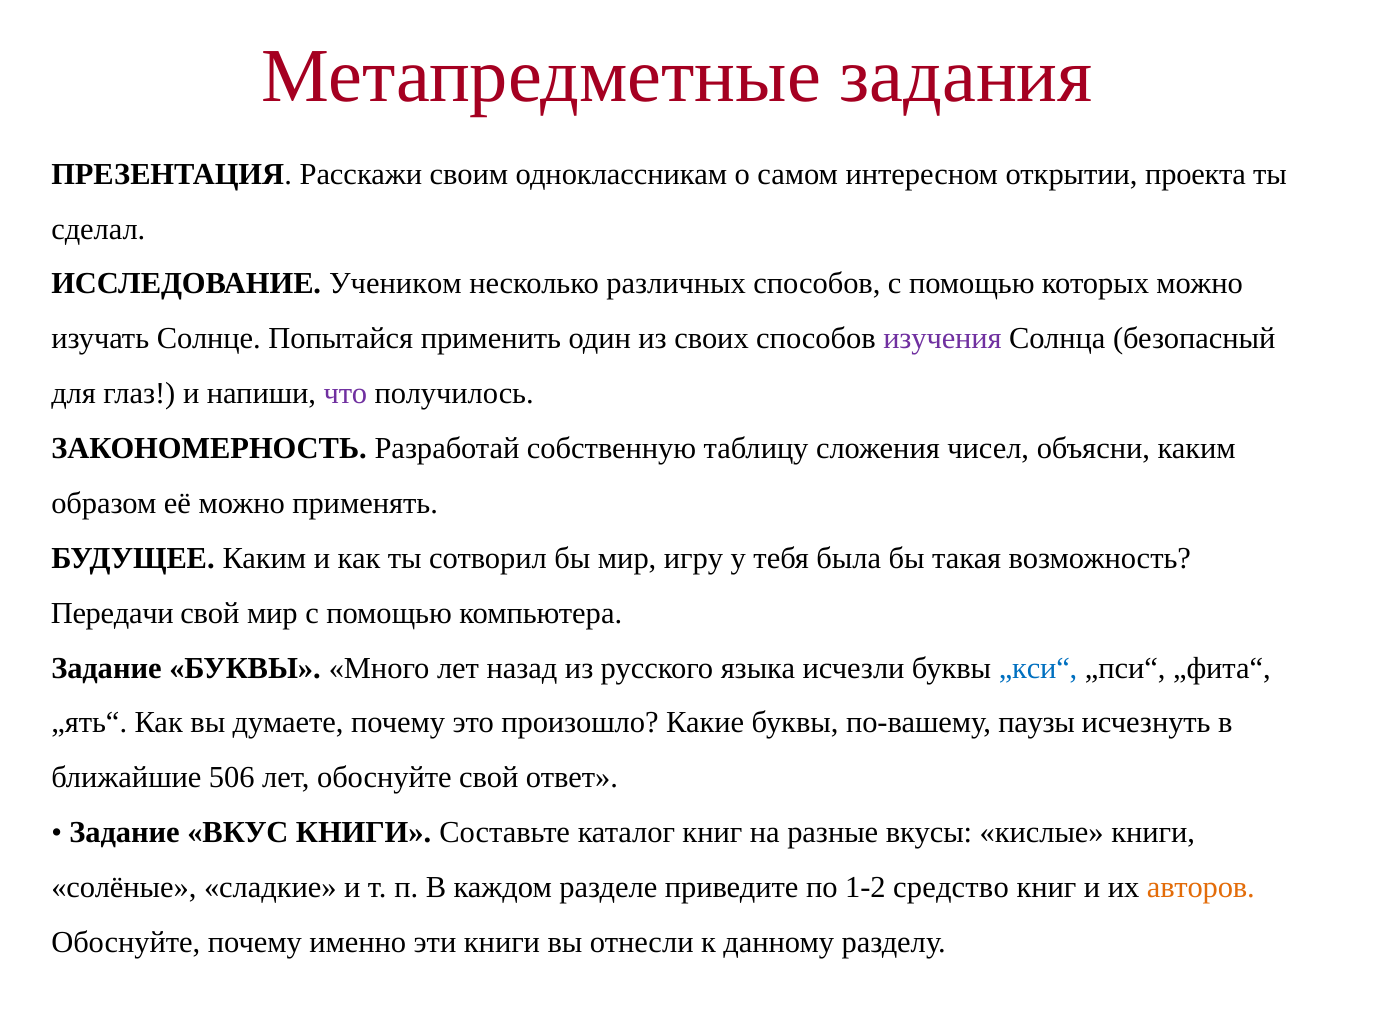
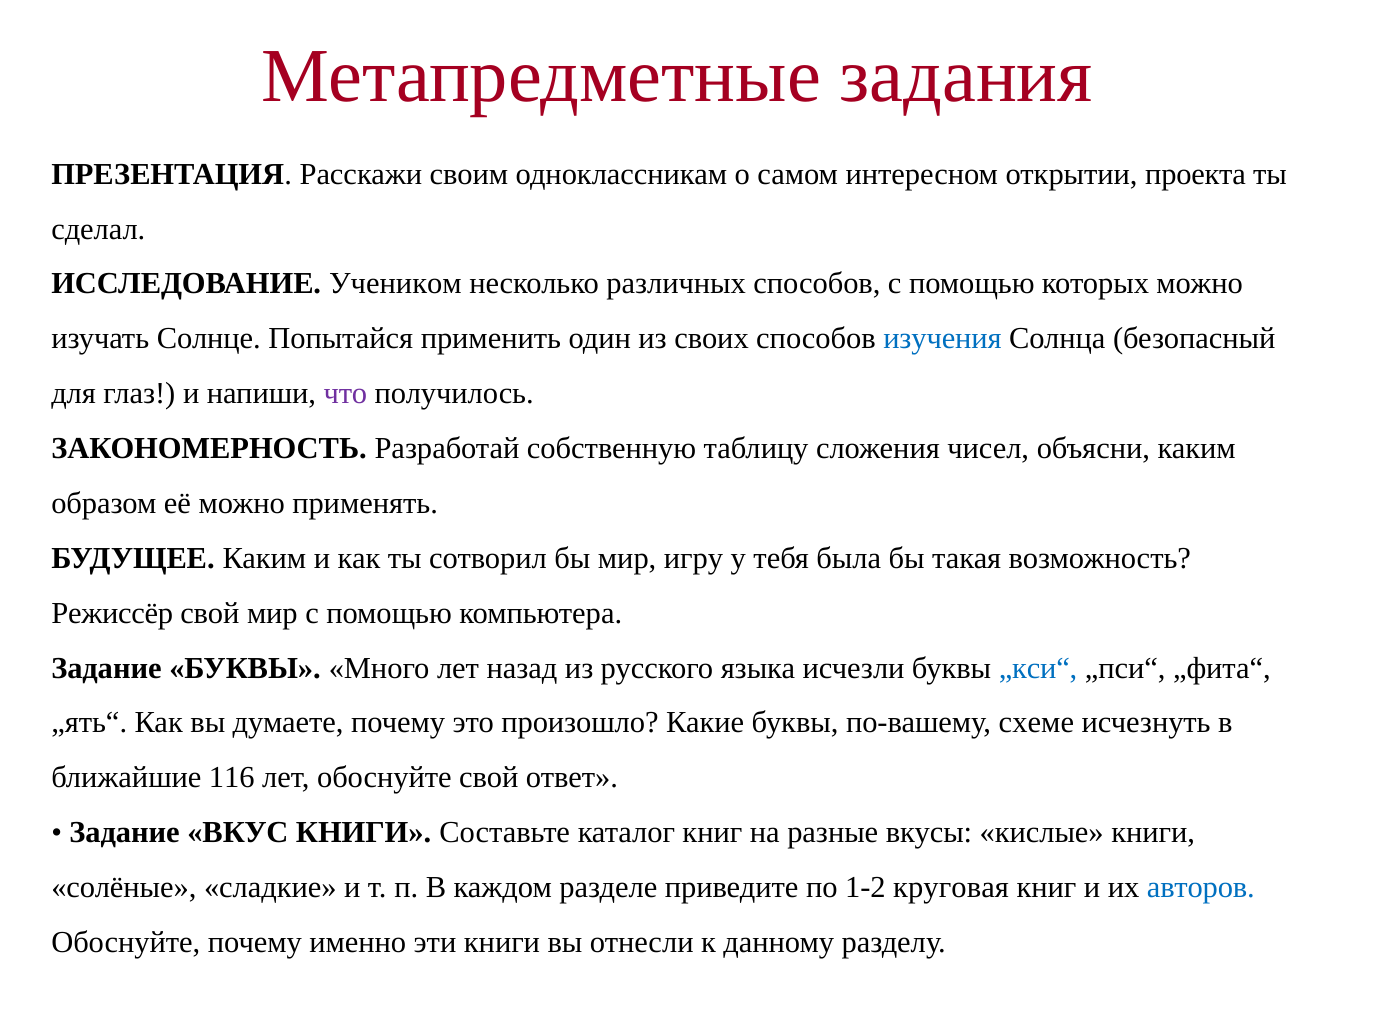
изучения colour: purple -> blue (942, 339)
Передачи: Передачи -> Режиссёр (112, 613)
паузы: паузы -> схеме (1036, 723)
506: 506 -> 116 (232, 778)
средство: средство -> круговая (951, 888)
авторов colour: orange -> blue (1201, 888)
